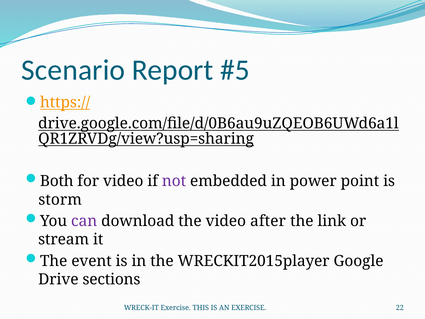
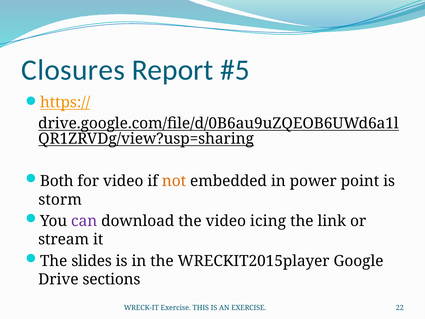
Scenario: Scenario -> Closures (73, 70)
not colour: purple -> orange (174, 181)
after: after -> icing (268, 221)
event: event -> slides (92, 261)
